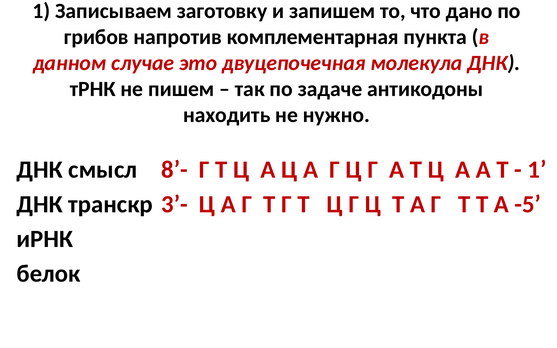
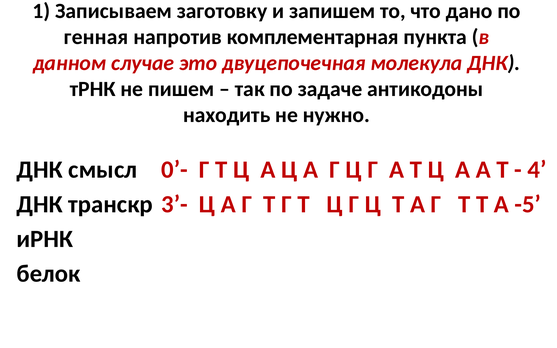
грибов: грибов -> генная (96, 37)
8’-: 8’- -> 0’- (174, 170)
1: 1 -> 4 (537, 170)
